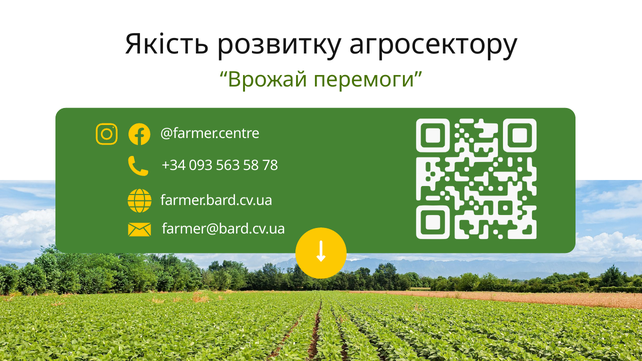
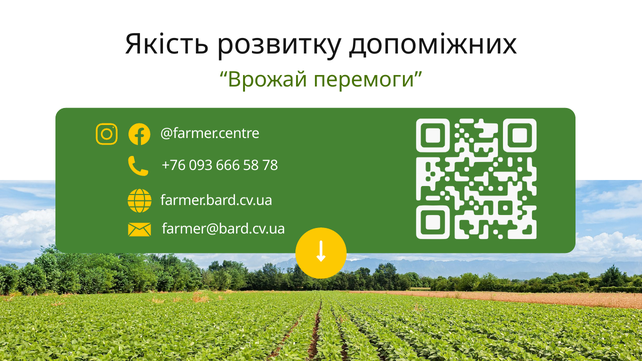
агросектору: агросектору -> допоміжних (433, 44)
+34: +34 -> +76 (174, 166)
563: 563 -> 666 (228, 166)
